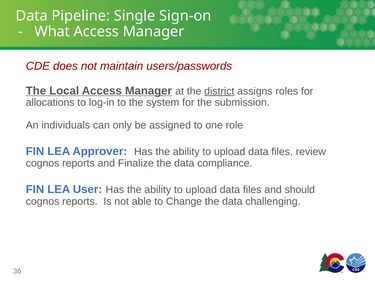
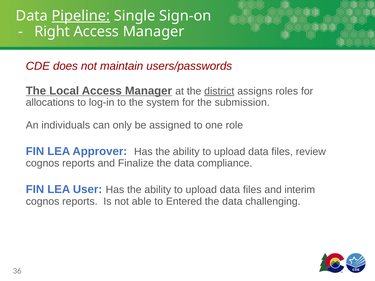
Pipeline underline: none -> present (81, 16)
What: What -> Right (52, 31)
should: should -> interim (300, 190)
Change: Change -> Entered (184, 202)
